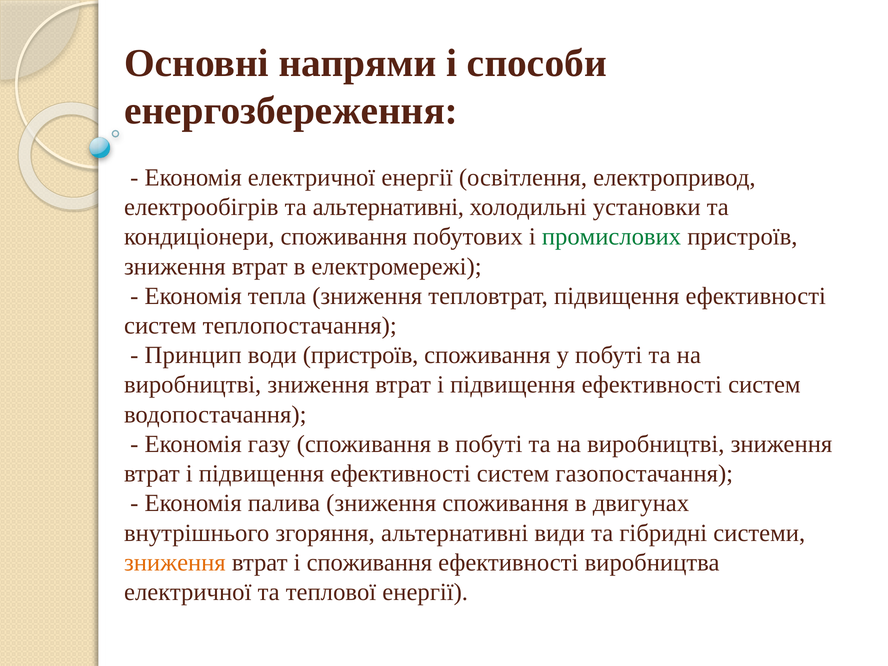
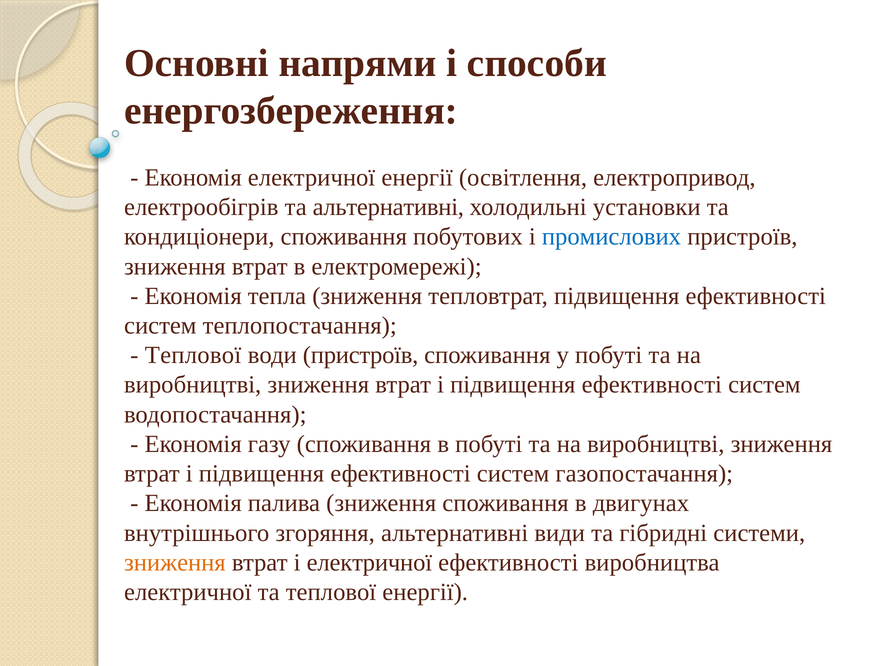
промислових colour: green -> blue (612, 237)
Принцип: Принцип -> Теплової (193, 355)
і споживання: споживання -> електричної (369, 563)
